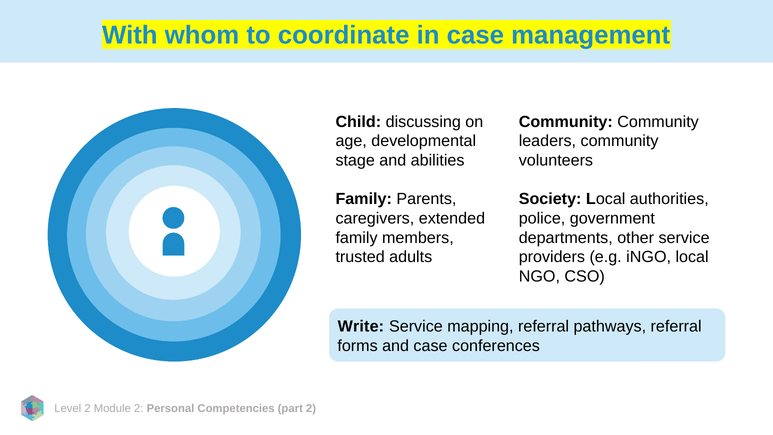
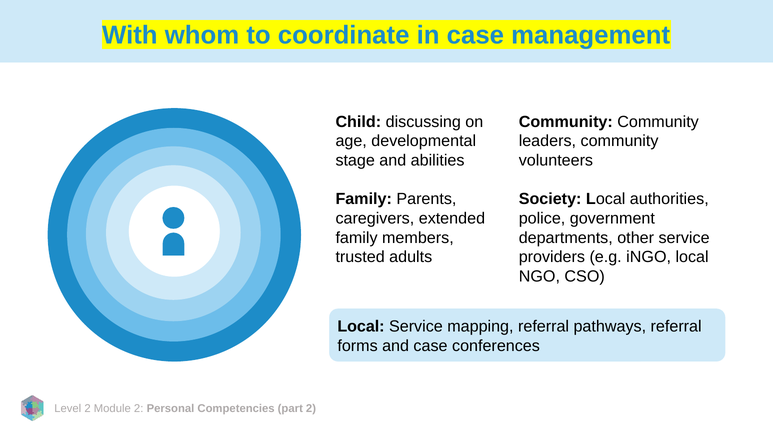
Write: Write -> Local (361, 326)
